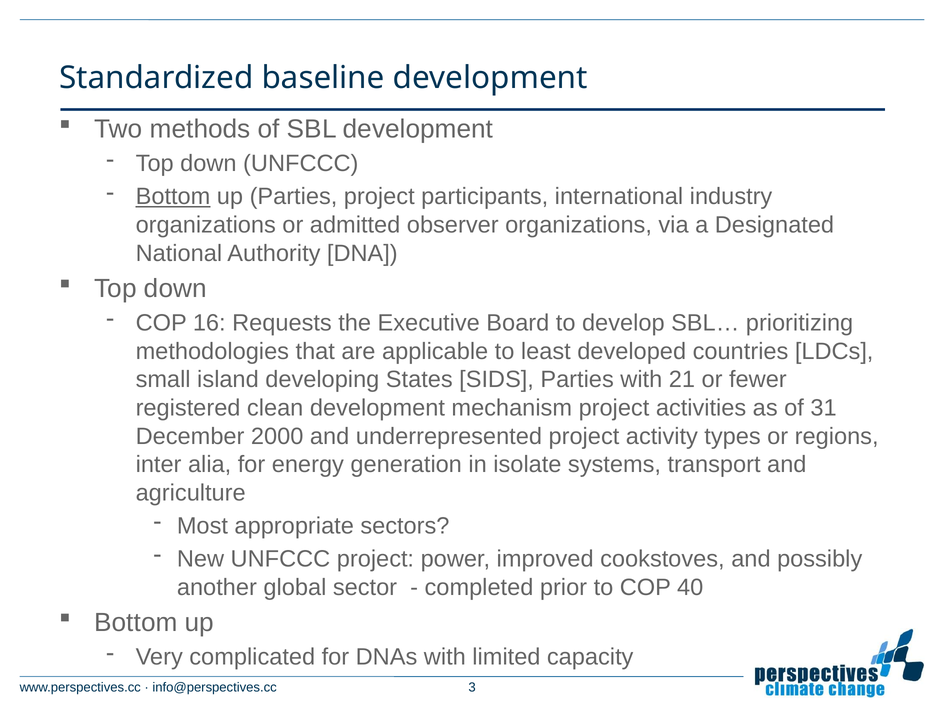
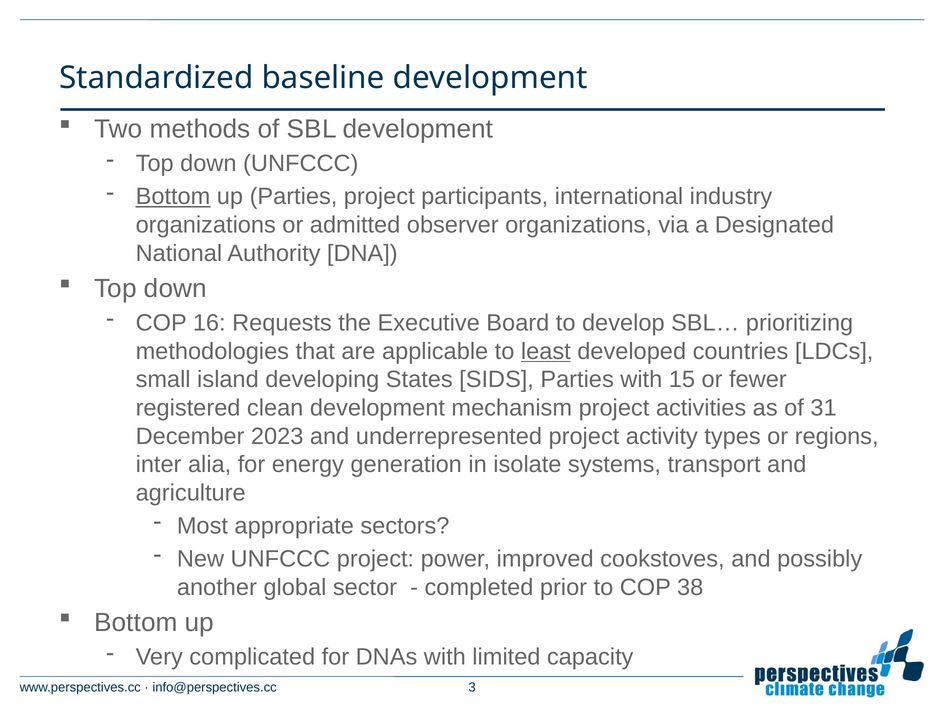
least underline: none -> present (546, 351)
21: 21 -> 15 (682, 380)
2000: 2000 -> 2023 (277, 436)
40: 40 -> 38 (690, 587)
